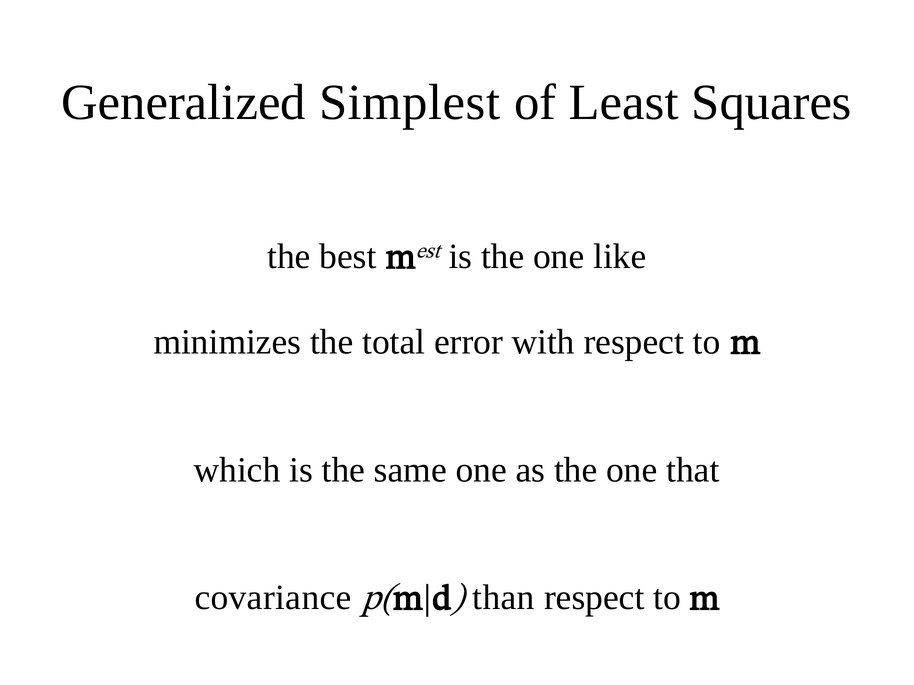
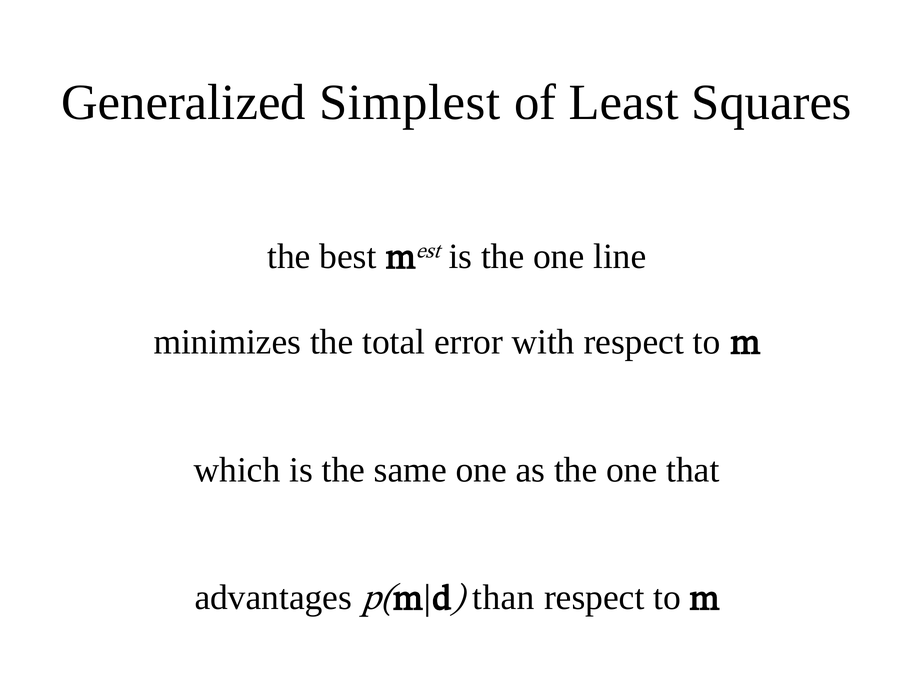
like: like -> line (620, 257)
covariance: covariance -> advantages (273, 598)
